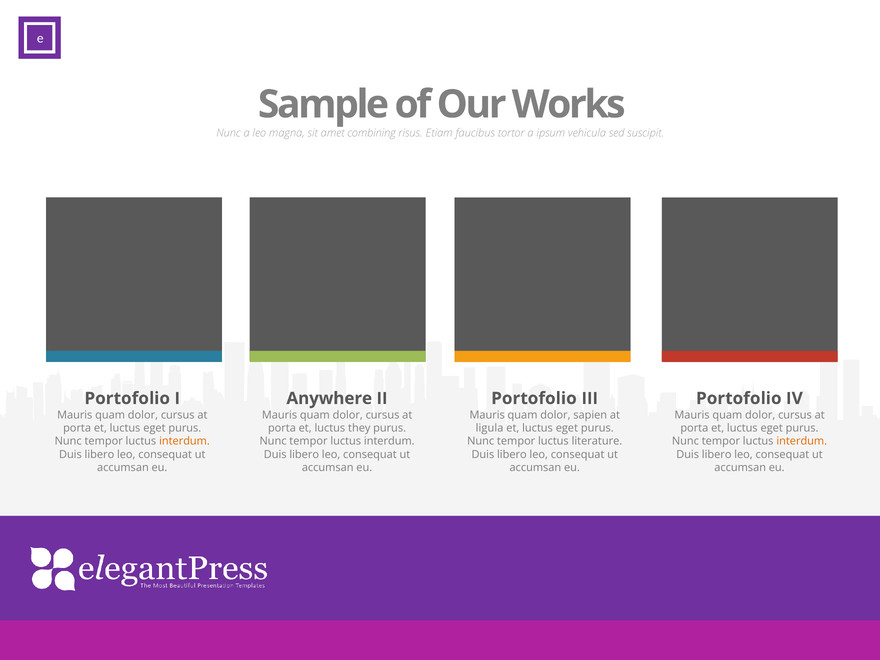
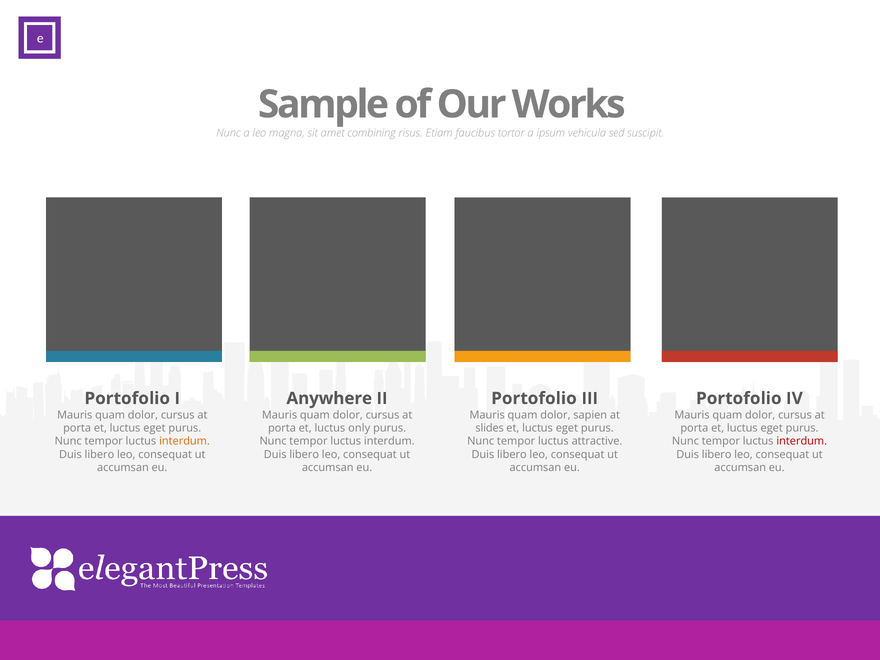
they: they -> only (359, 428)
ligula: ligula -> slides (490, 428)
literature: literature -> attractive (597, 441)
interdum colour: orange -> red (802, 441)
